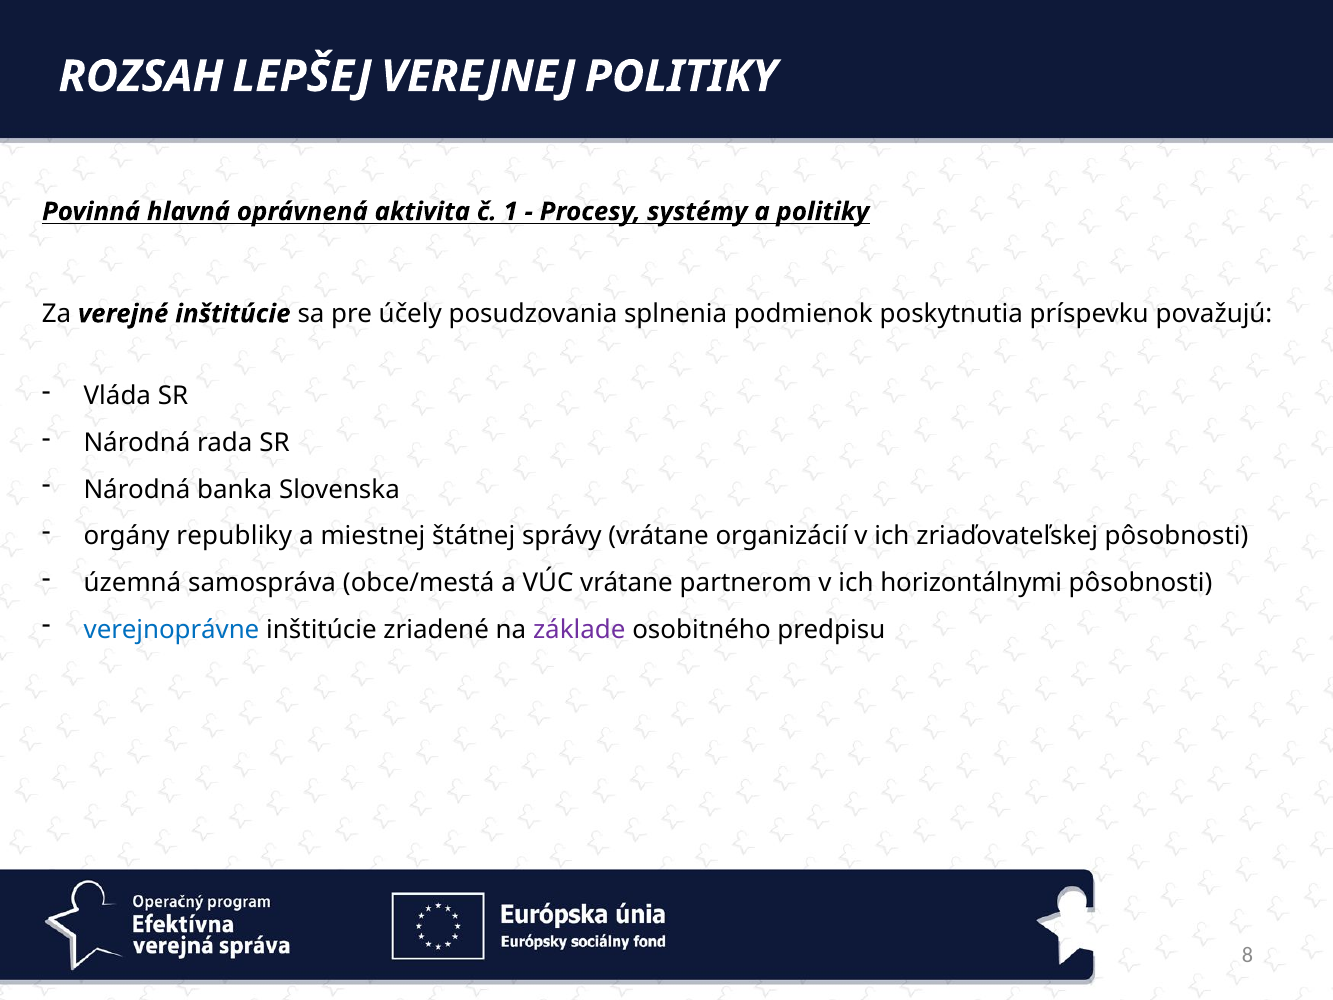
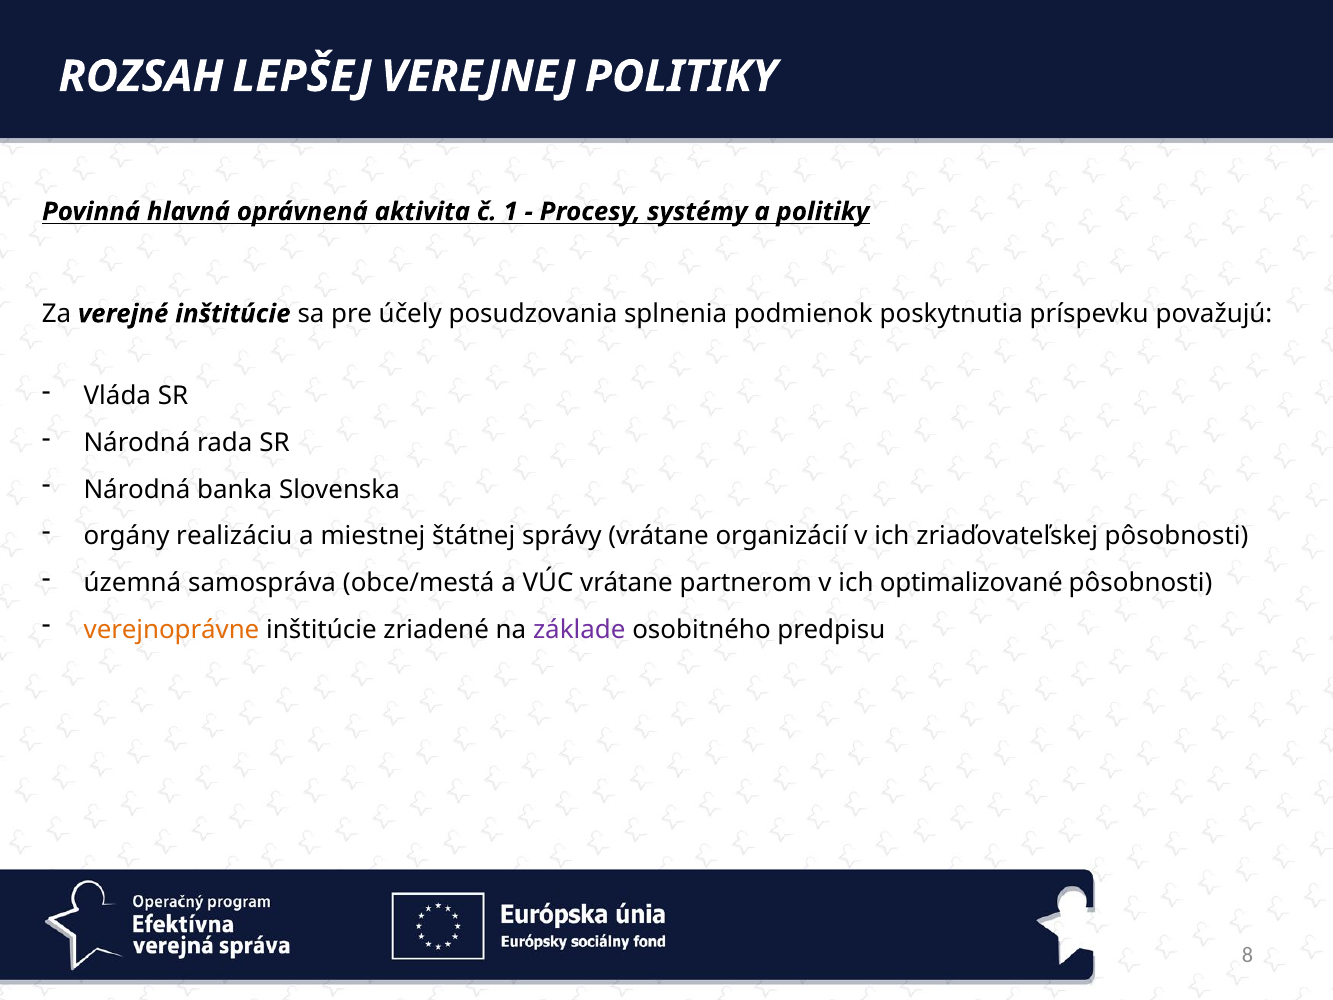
republiky: republiky -> realizáciu (234, 536)
horizontálnymi: horizontálnymi -> optimalizované (971, 583)
verejnoprávne colour: blue -> orange (171, 629)
